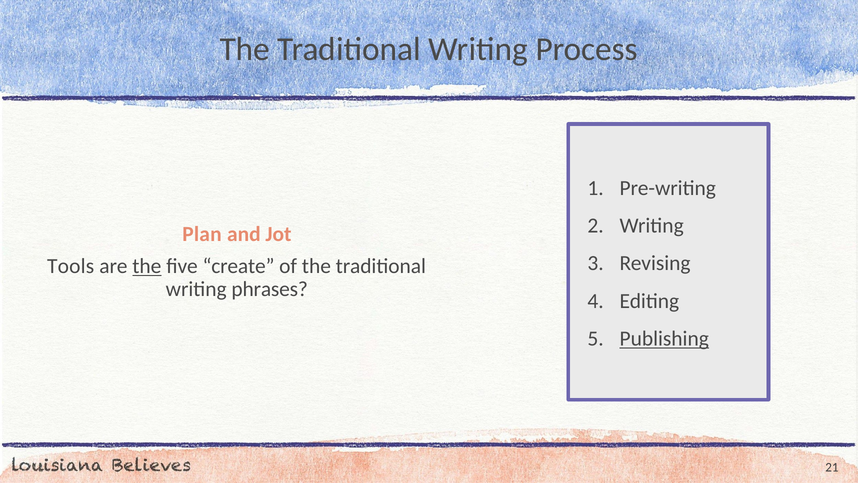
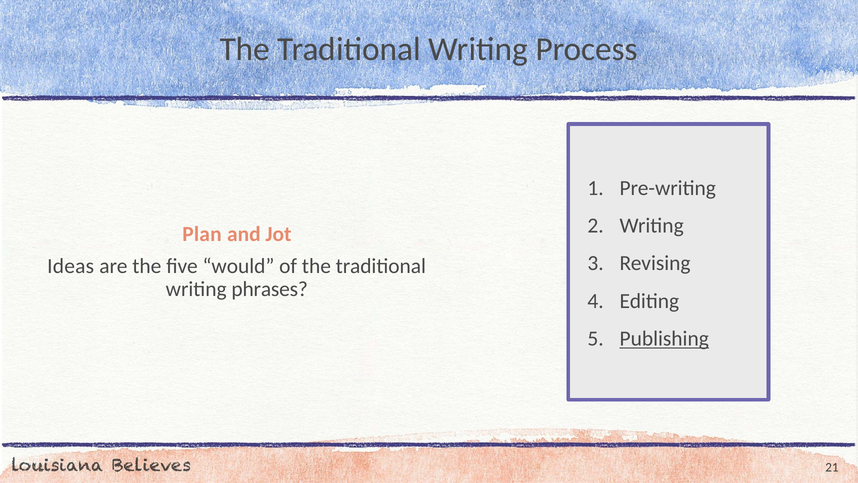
Tools: Tools -> Ideas (71, 266)
the underline: present -> none (147, 266)
create: create -> would (238, 266)
